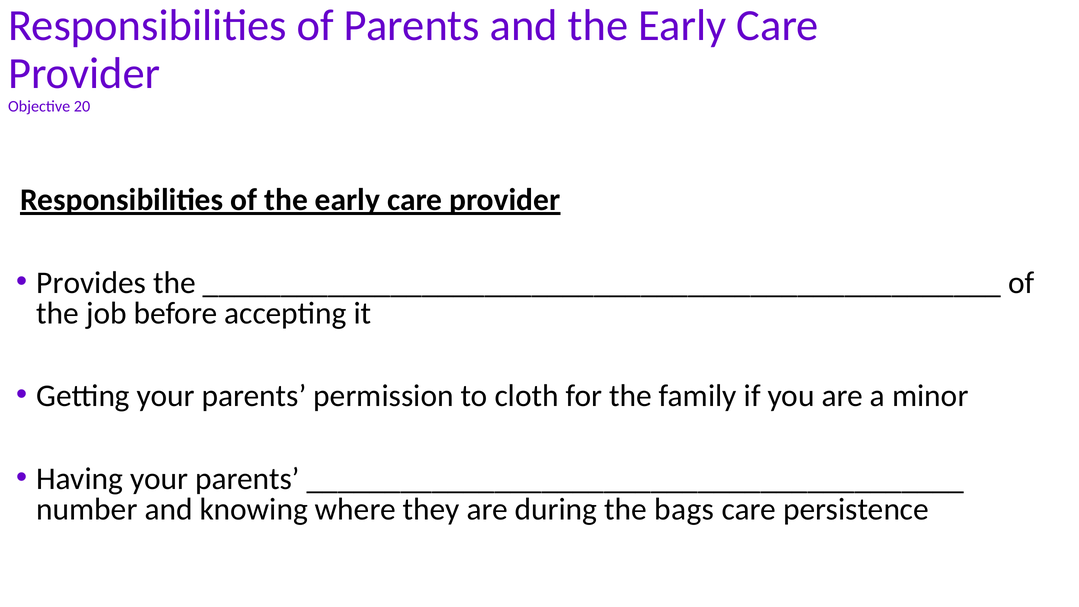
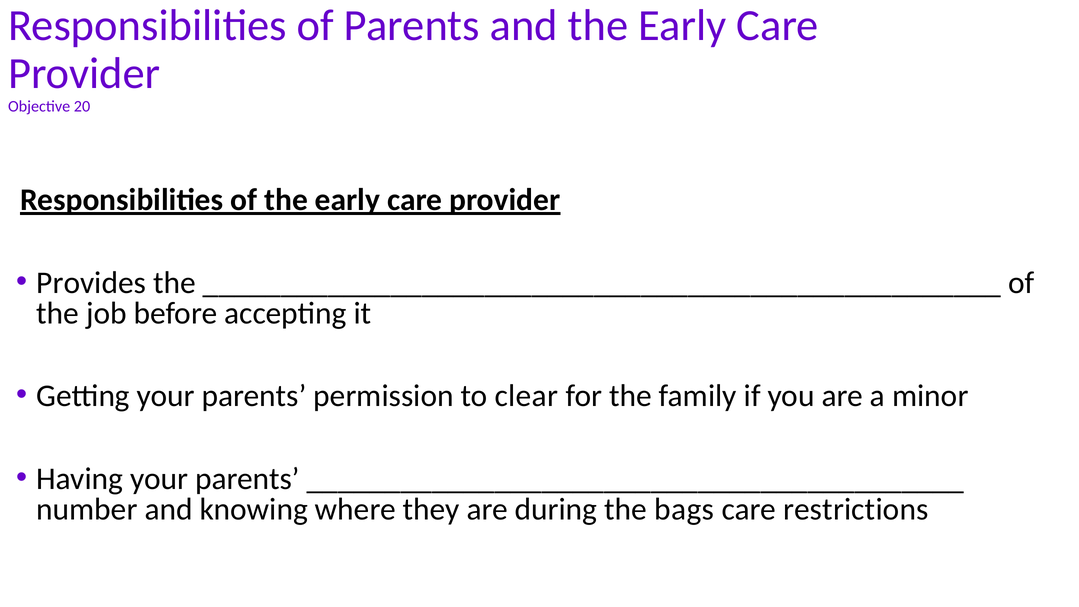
cloth: cloth -> clear (526, 396)
persistence: persistence -> restrictions (856, 509)
